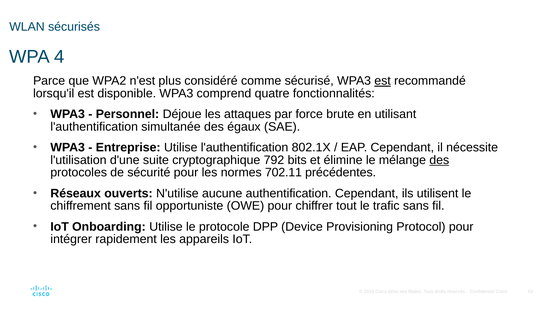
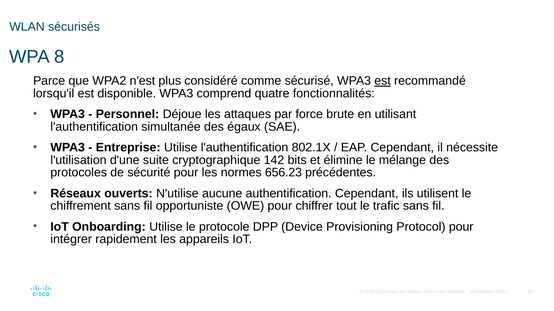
4: 4 -> 8 (59, 57)
792: 792 -> 142 (274, 160)
des underline: present -> none (439, 160)
702.11: 702.11 -> 656.23 (283, 173)
